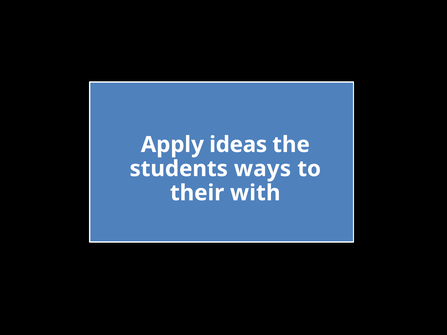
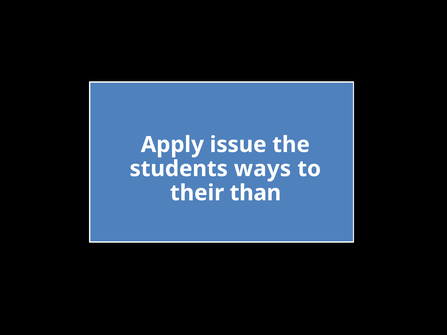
ideas: ideas -> issue (238, 145)
with: with -> than (255, 193)
